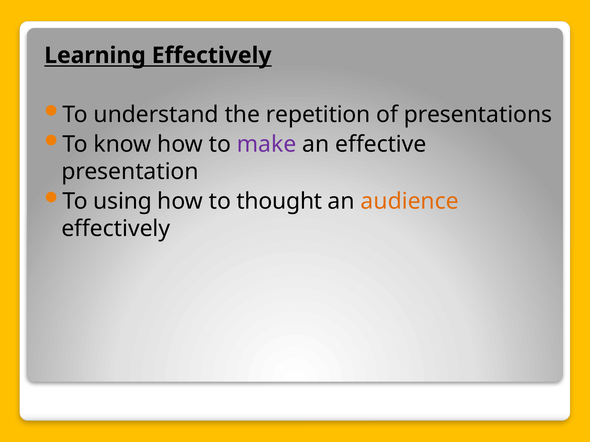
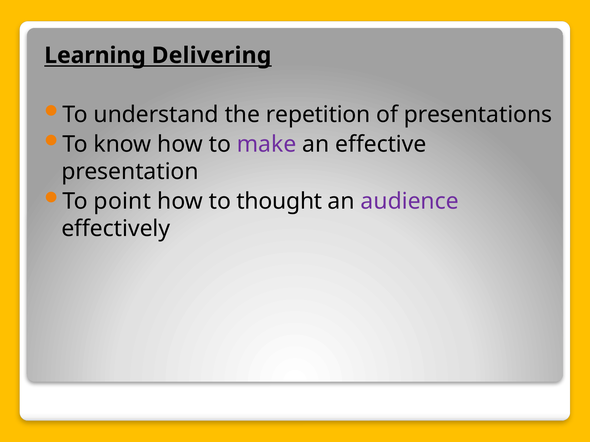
Learning Effectively: Effectively -> Delivering (211, 55)
using: using -> point (122, 201)
audience colour: orange -> purple (410, 201)
